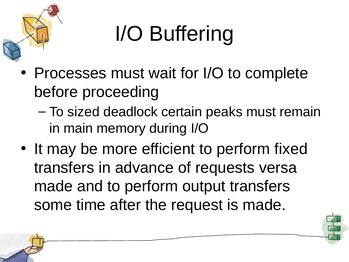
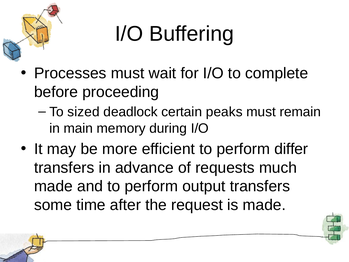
fixed: fixed -> differ (291, 149)
versa: versa -> much (278, 167)
